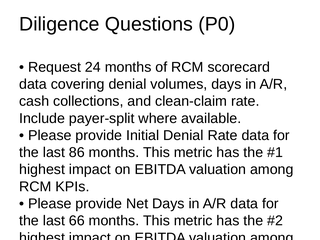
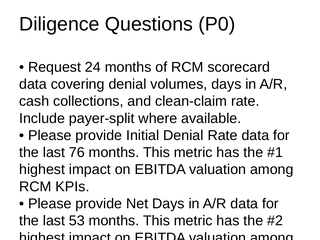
86: 86 -> 76 (77, 152)
66: 66 -> 53 (77, 221)
